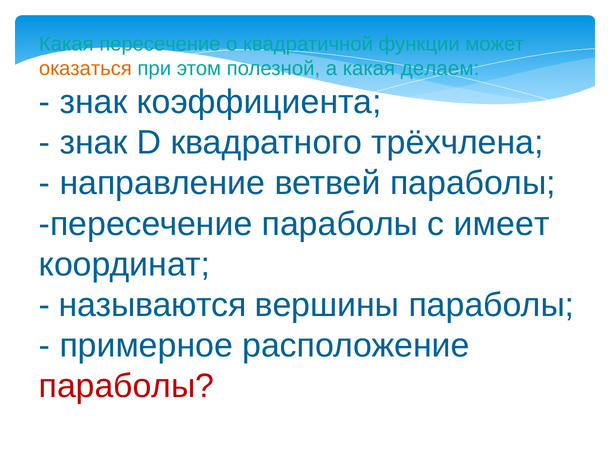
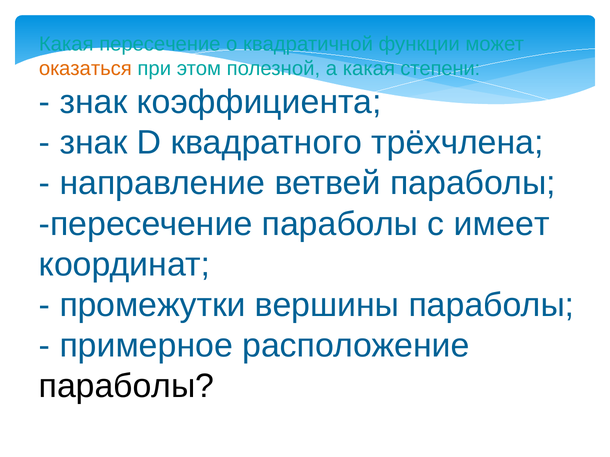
делаем: делаем -> степени (440, 69)
называются: называются -> промежутки (153, 305)
параболы colour: red -> black (127, 387)
